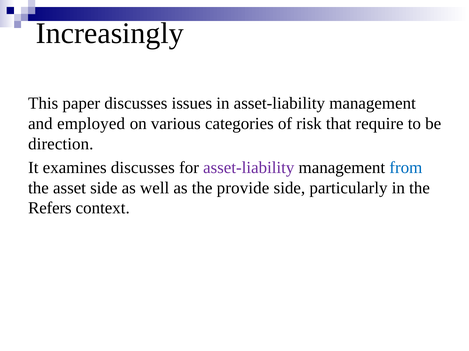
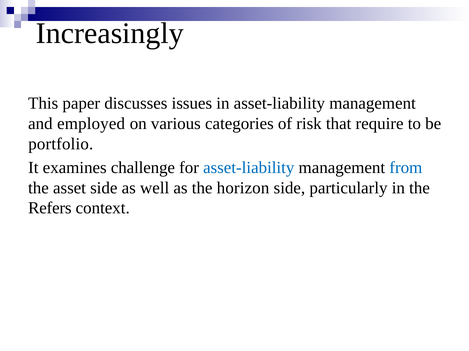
direction: direction -> portfolio (61, 144)
examines discusses: discusses -> challenge (143, 168)
asset-liability colour: purple -> blue (249, 168)
provide: provide -> horizon (243, 188)
